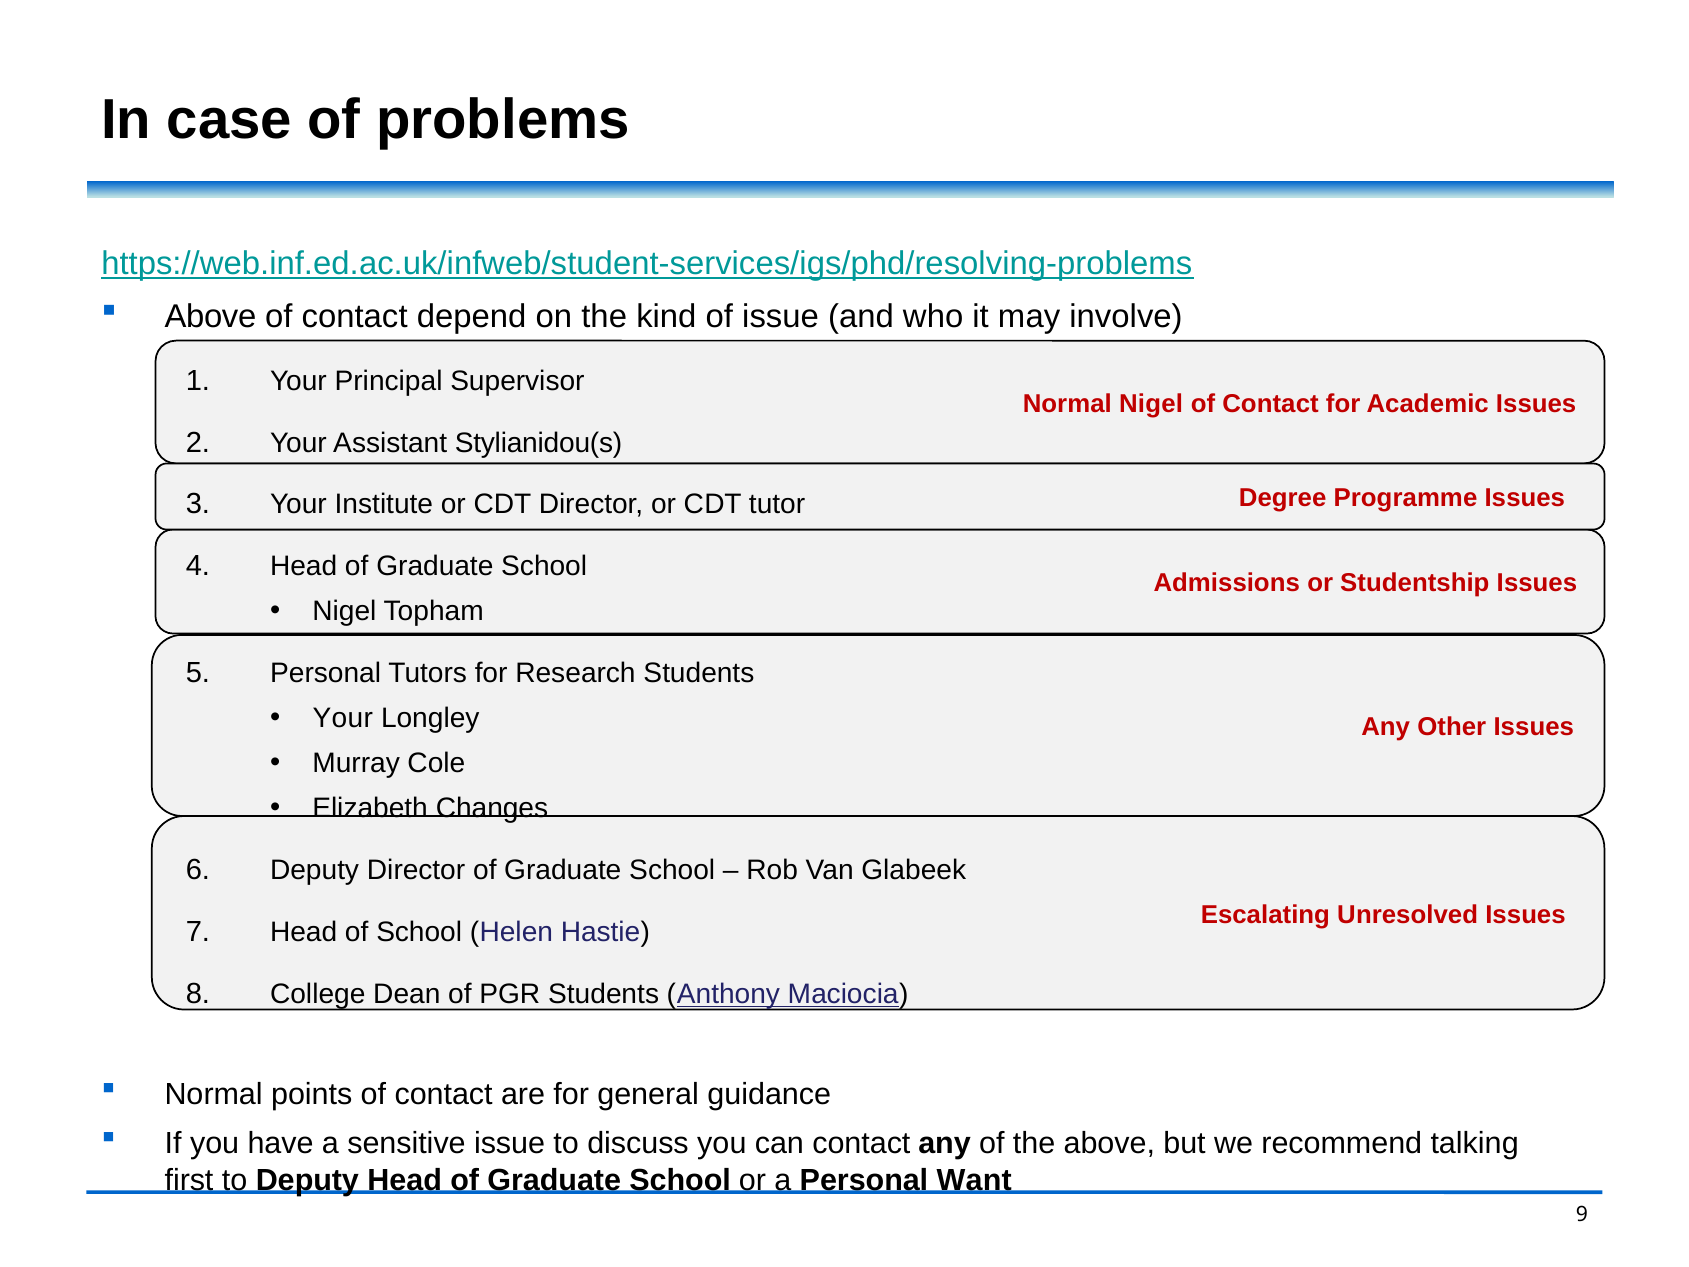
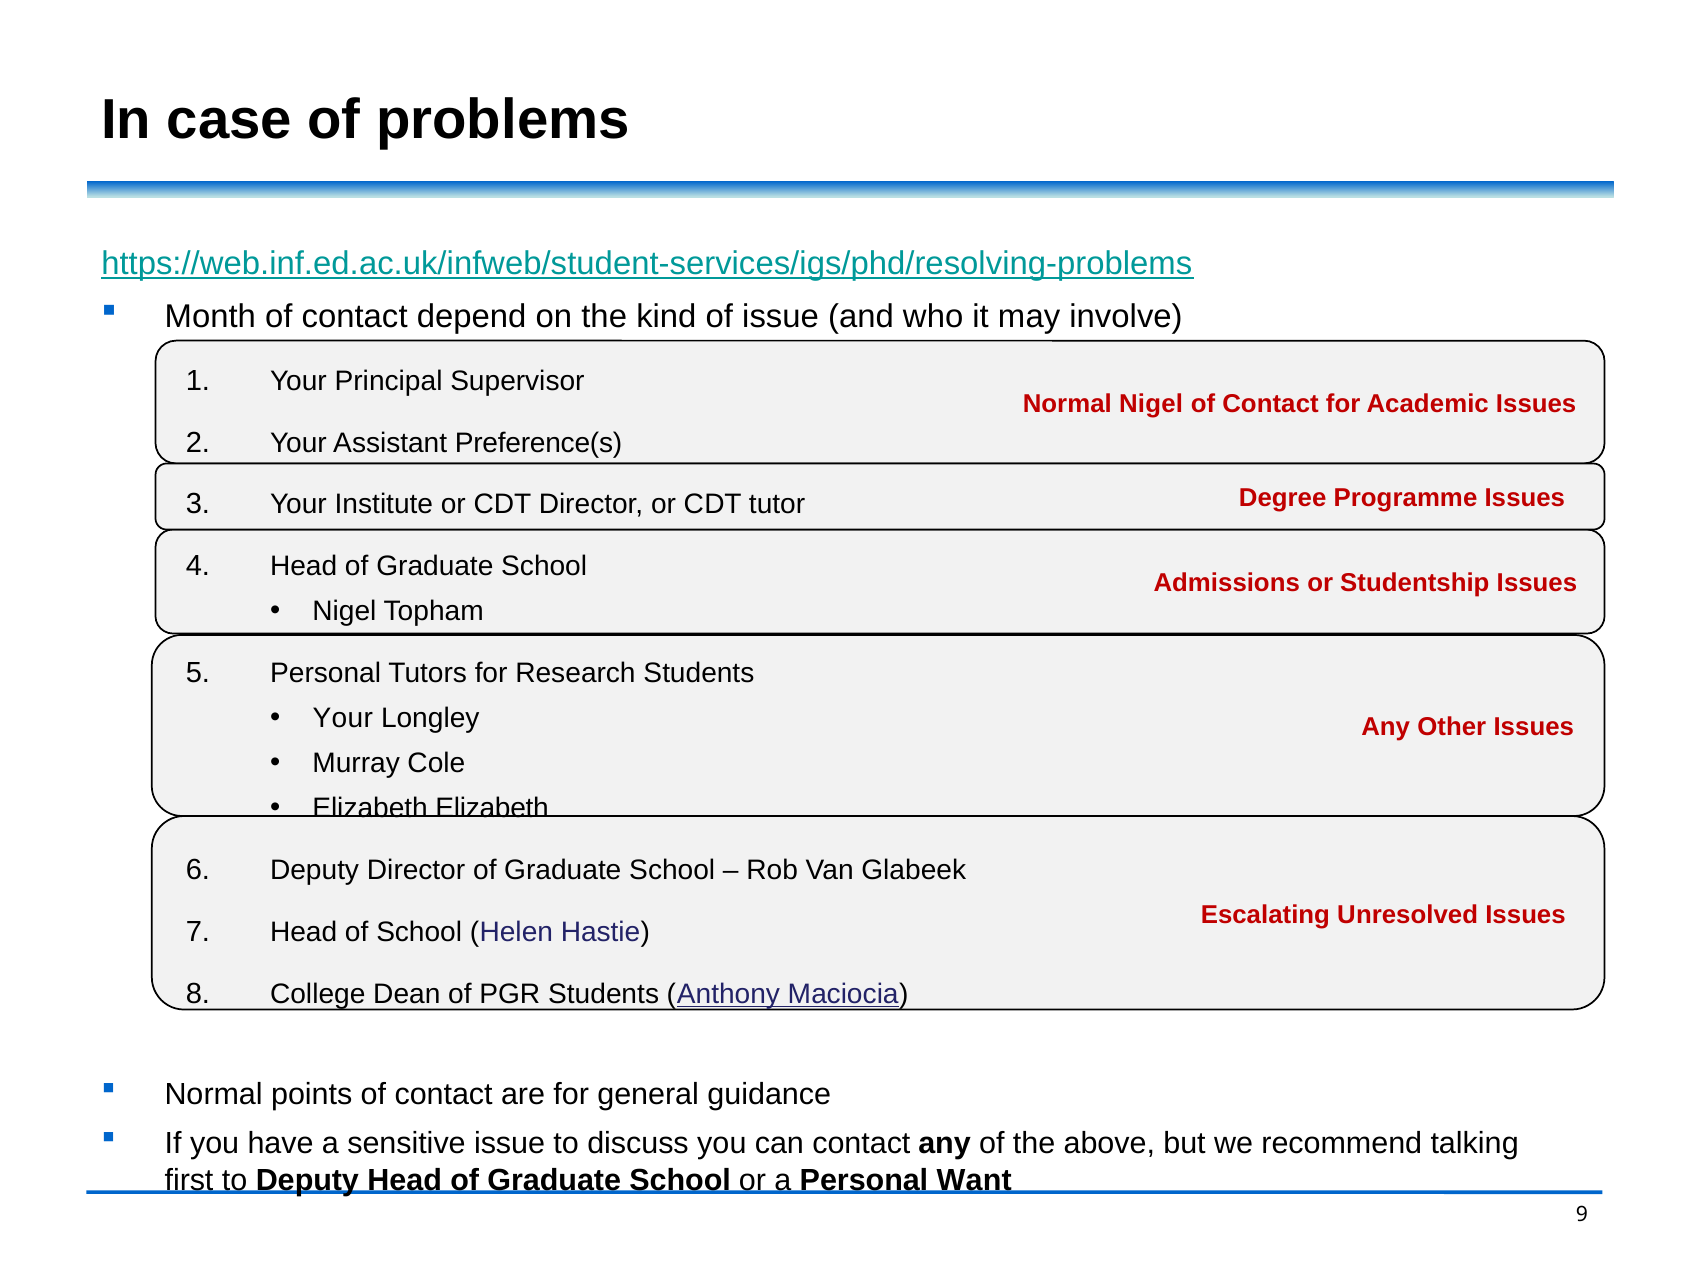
Above: Above -> Month (210, 316)
Stylianidou(s: Stylianidou(s -> Preference(s (539, 443)
Elizabeth Changes: Changes -> Elizabeth (492, 808)
